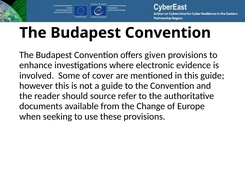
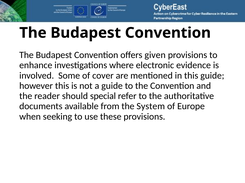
source: source -> special (103, 96)
Change: Change -> System (151, 107)
